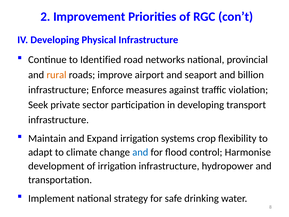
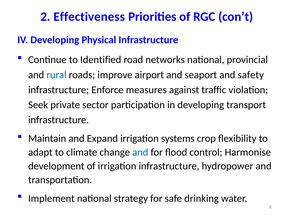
Improvement: Improvement -> Effectiveness (89, 17)
rural colour: orange -> blue (56, 75)
billion: billion -> safety (251, 75)
